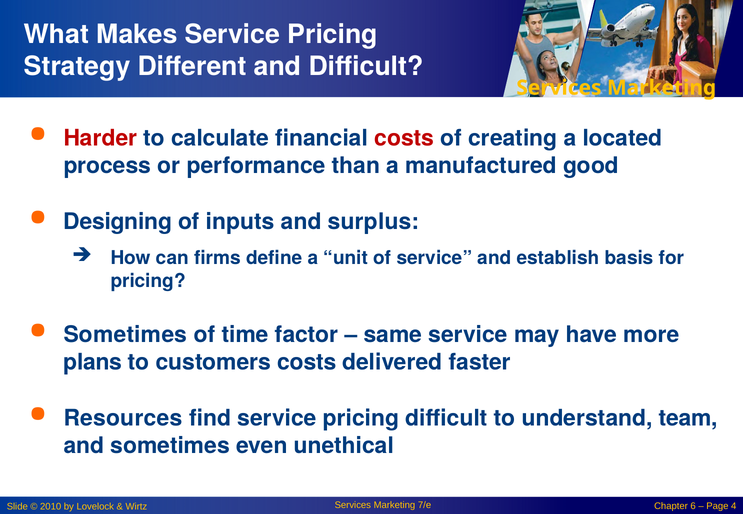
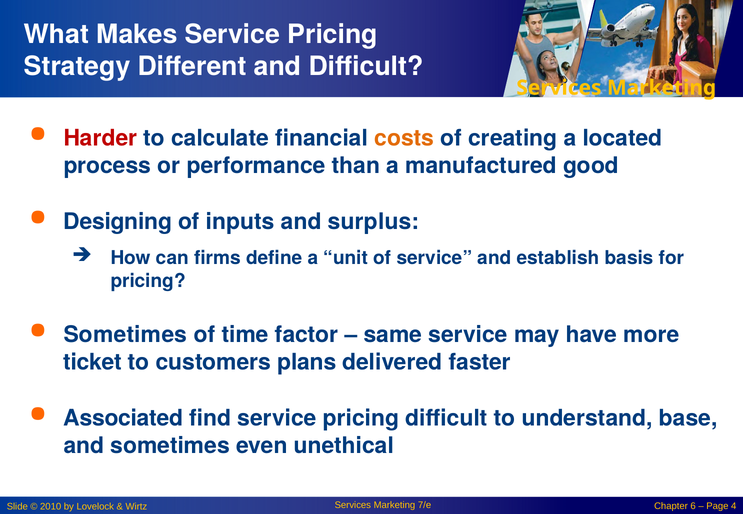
costs colour: red -> orange (404, 139)
plans: plans -> ticket (93, 363)
customers costs: costs -> plans (307, 363)
Resources: Resources -> Associated (123, 419)
team: team -> base (688, 419)
